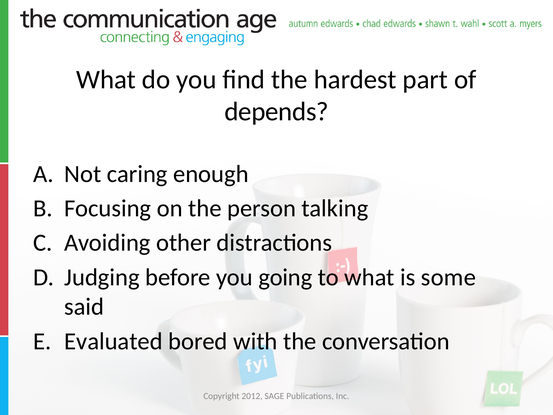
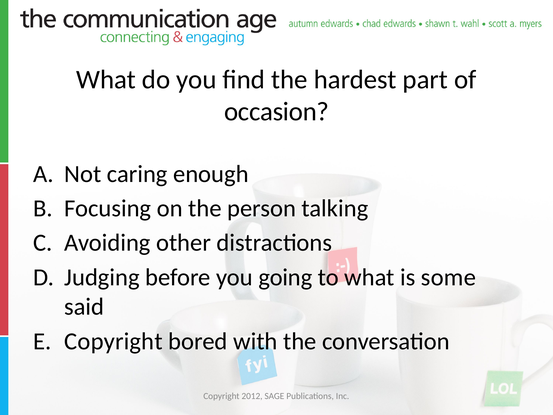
depends: depends -> occasion (277, 112)
Evaluated: Evaluated -> Copyright (113, 341)
